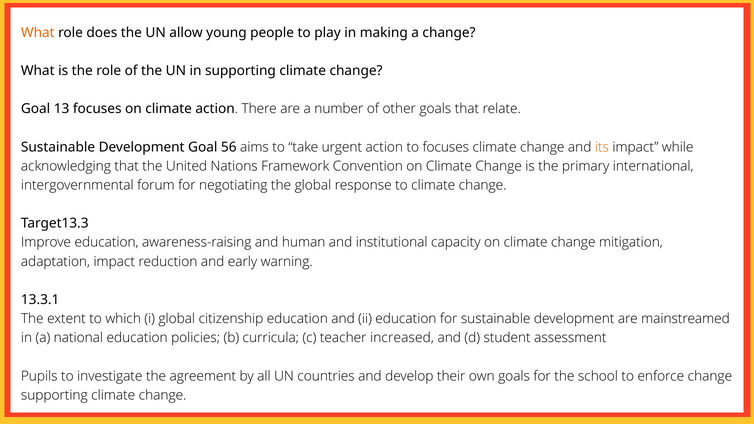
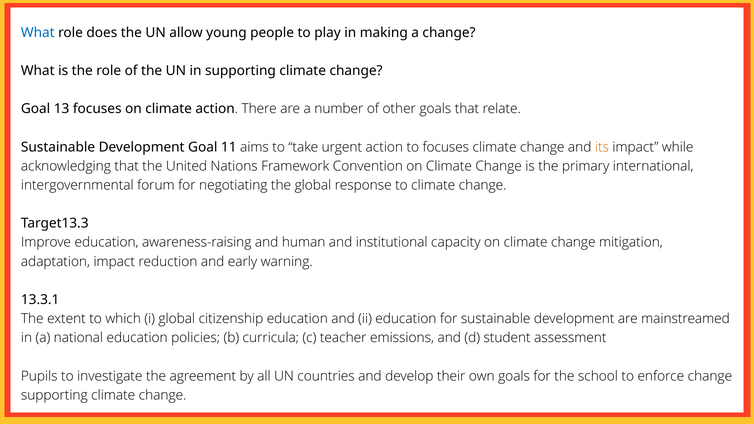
What colour: orange -> blue (38, 33)
56: 56 -> 11 (229, 147)
increased: increased -> emissions (402, 338)
